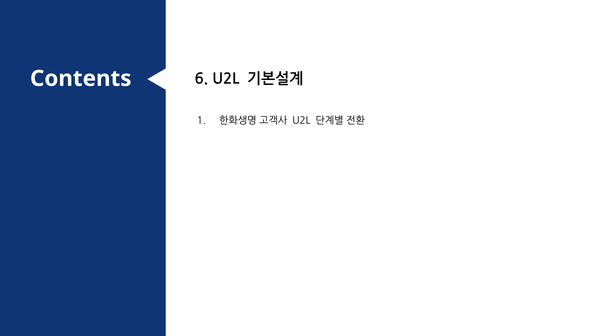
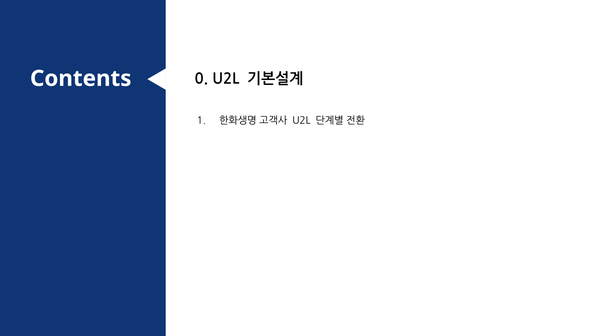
6: 6 -> 0 (201, 79)
